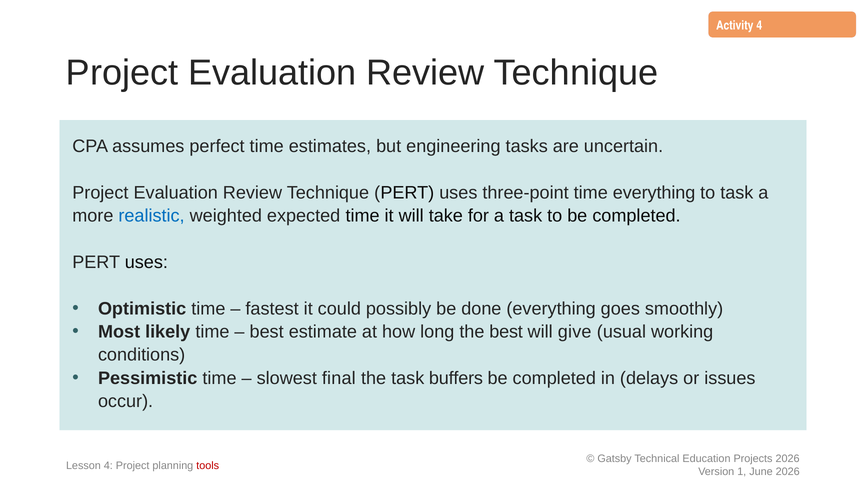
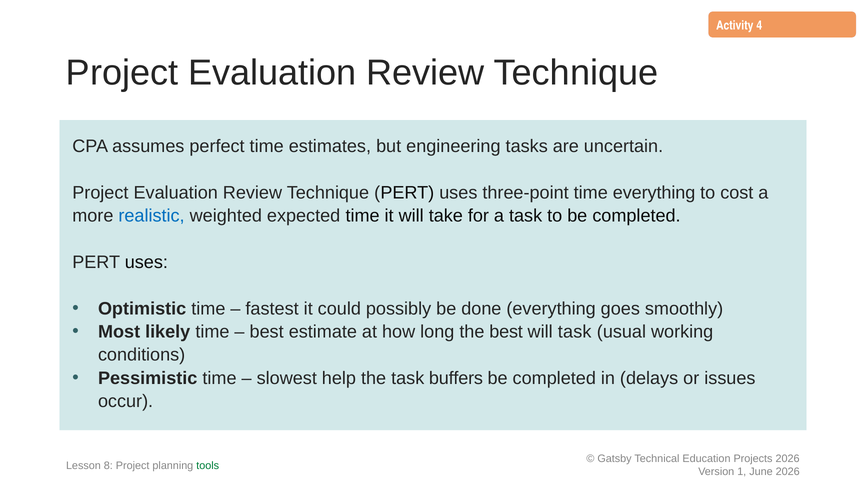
to task: task -> cost (737, 193)
will give: give -> task (575, 332)
final: final -> help (339, 378)
Lesson 4: 4 -> 8 (108, 466)
tools colour: red -> green (208, 466)
